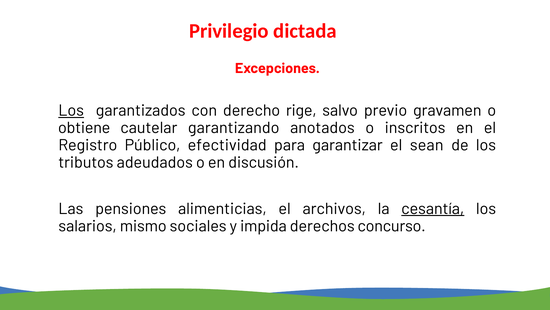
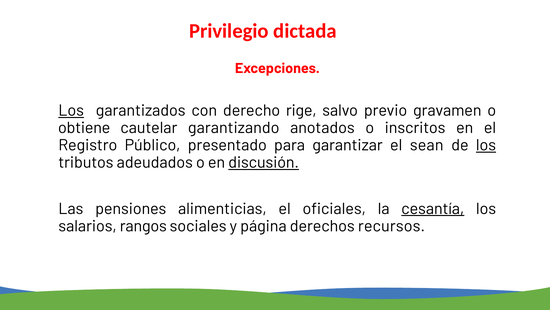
efectividad: efectividad -> presentado (227, 145)
los underline: none -> present (486, 145)
discusión underline: none -> present (264, 162)
archivos: archivos -> oficiales (334, 208)
mismo: mismo -> rangos (143, 226)
impida: impida -> página (263, 226)
concurso: concurso -> recursos (391, 226)
